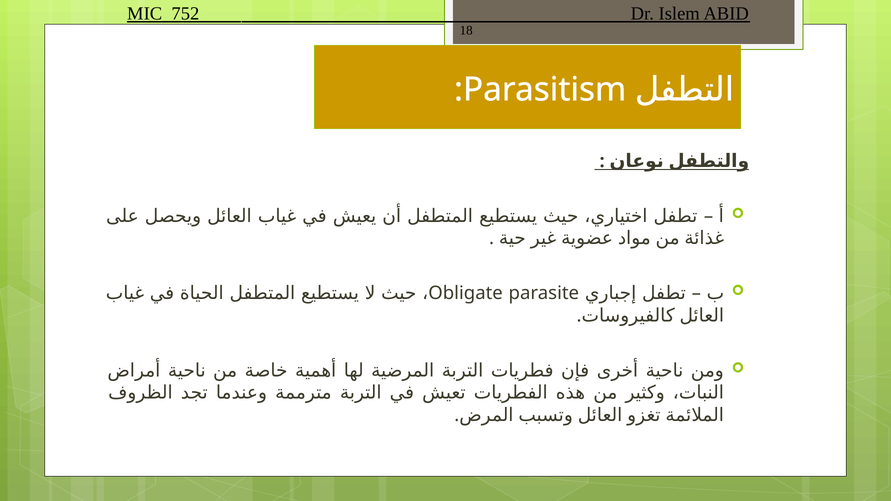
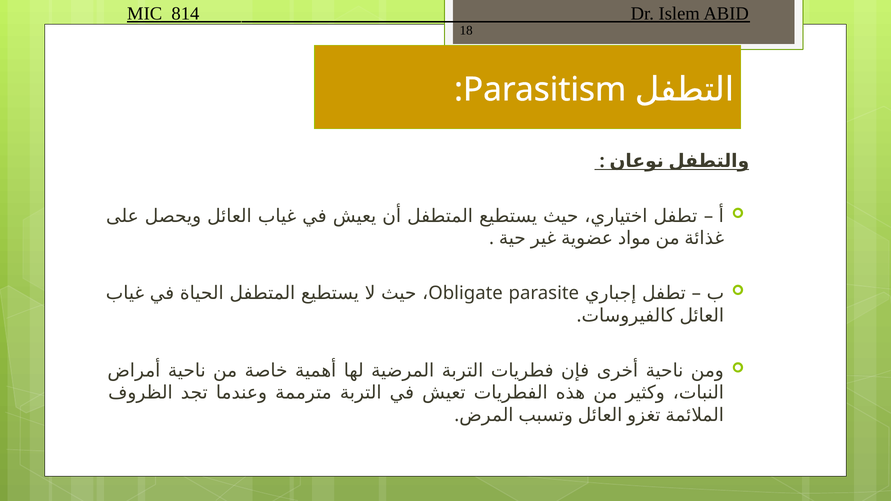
752: 752 -> 814 (185, 14)
